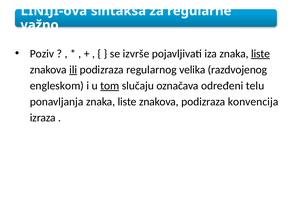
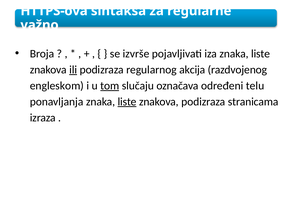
LINIJI-ova: LINIJI-ova -> HTTPS-ova (54, 11)
Poziv: Poziv -> Broja (42, 54)
liste underline: present -> none (261, 54)
velika: velika -> akcija (192, 70)
liste underline: none -> present (127, 102)
konvencija: konvencija -> stranicama (253, 102)
